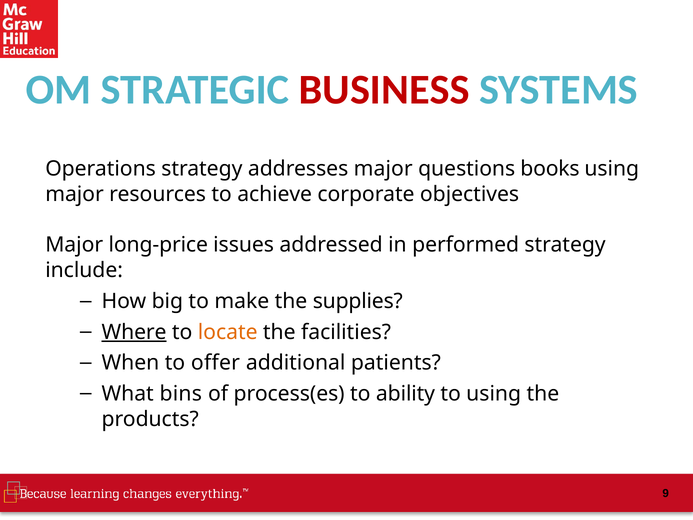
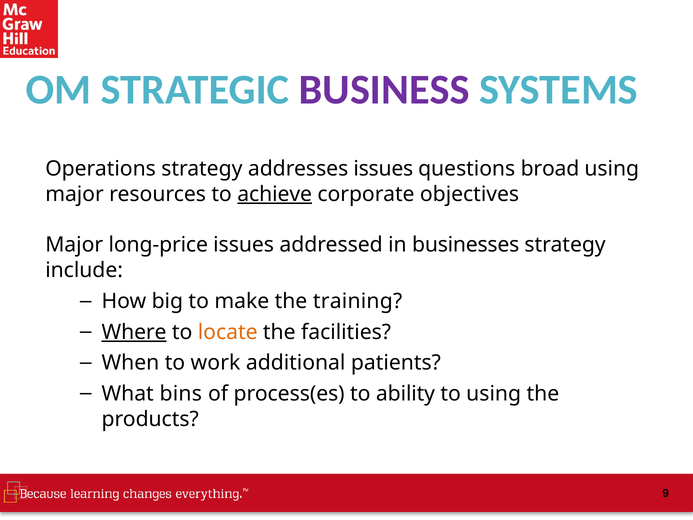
BUSINESS colour: red -> purple (384, 90)
addresses major: major -> issues (383, 169)
books: books -> broad (550, 169)
achieve underline: none -> present (275, 194)
performed: performed -> businesses (466, 245)
supplies: supplies -> training (358, 301)
offer: offer -> work (216, 363)
